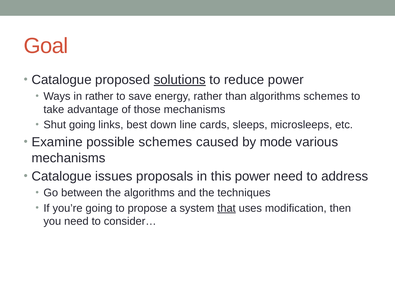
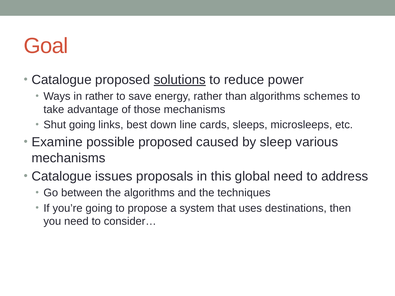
possible schemes: schemes -> proposed (166, 142)
mode: mode -> sleep (276, 142)
this power: power -> global (253, 176)
that underline: present -> none (227, 208)
modification: modification -> destinations (296, 208)
